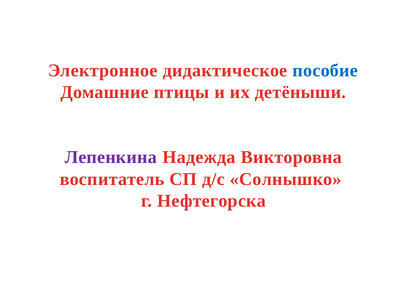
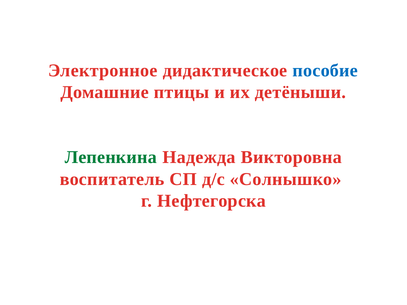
Лепенкина colour: purple -> green (111, 157)
